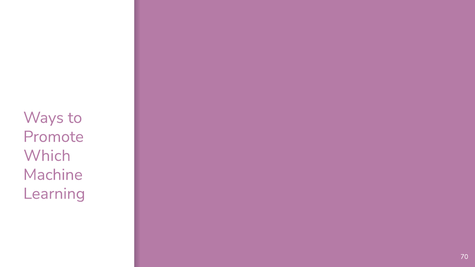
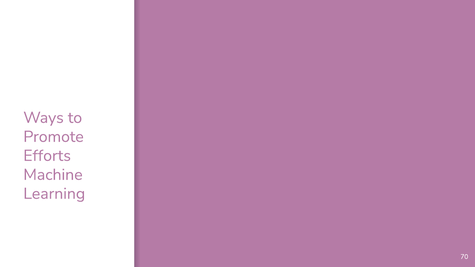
Which: Which -> Efforts (47, 156)
